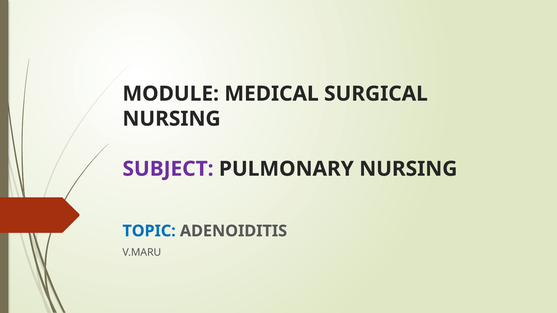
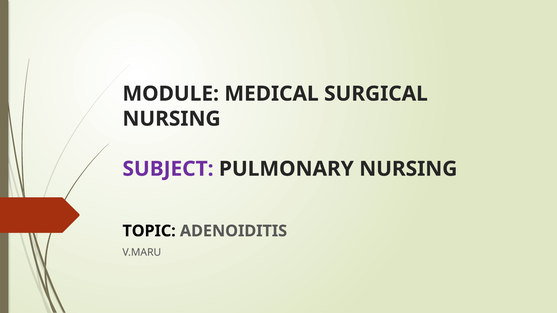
TOPIC colour: blue -> black (149, 231)
